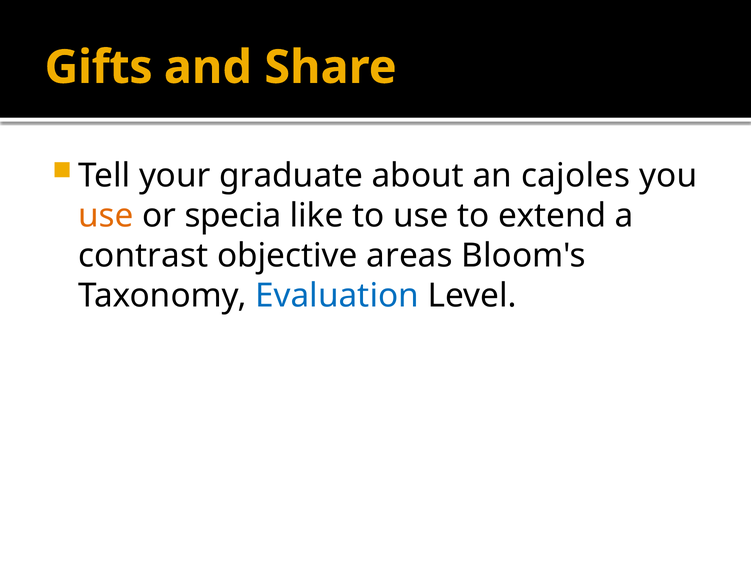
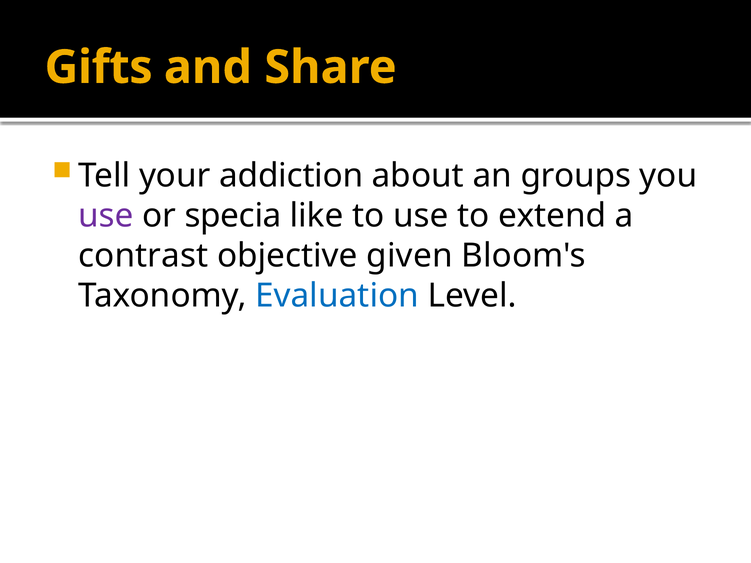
graduate: graduate -> addiction (291, 176)
cajoles: cajoles -> groups (576, 176)
use colour: orange -> purple (106, 216)
areas: areas -> given (410, 256)
